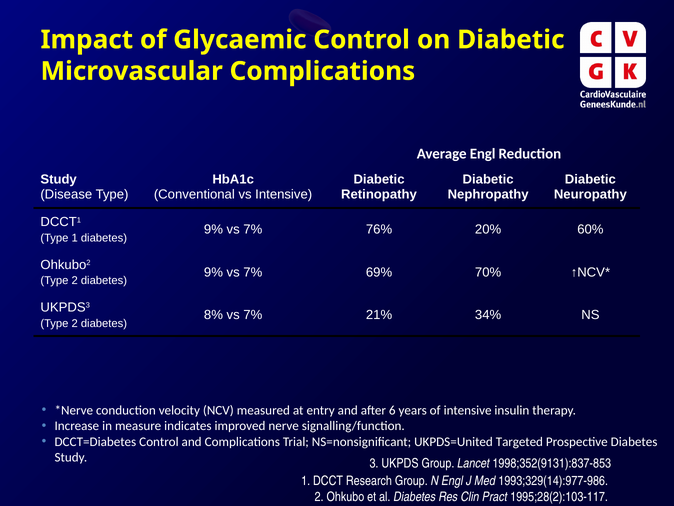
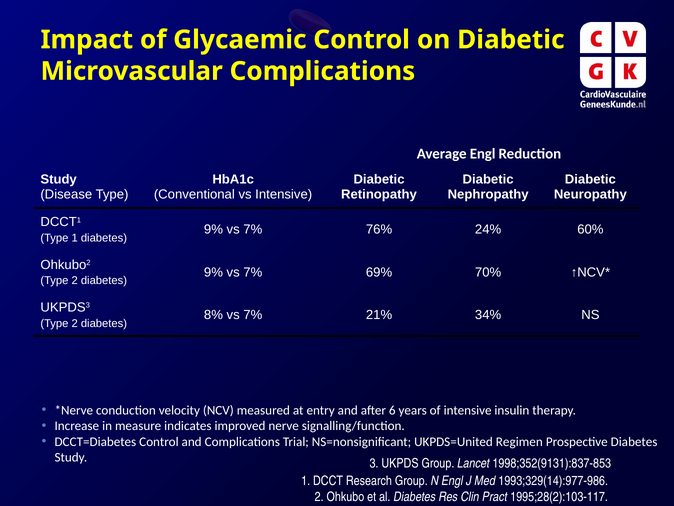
20%: 20% -> 24% (488, 229)
Targeted: Targeted -> Regimen (519, 441)
